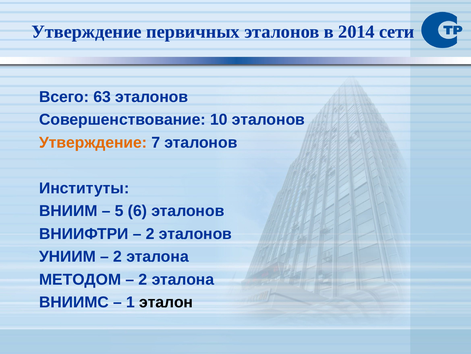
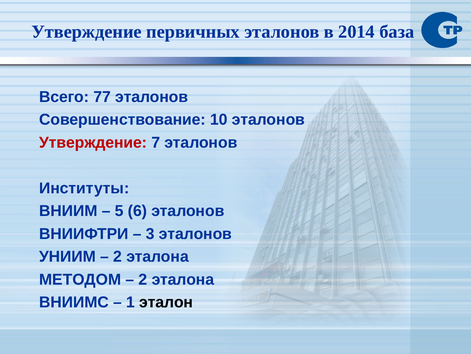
сети: сети -> база (397, 32)
63: 63 -> 77 (102, 97)
Утверждение colour: orange -> red (93, 142)
2: 2 -> 3 (150, 233)
